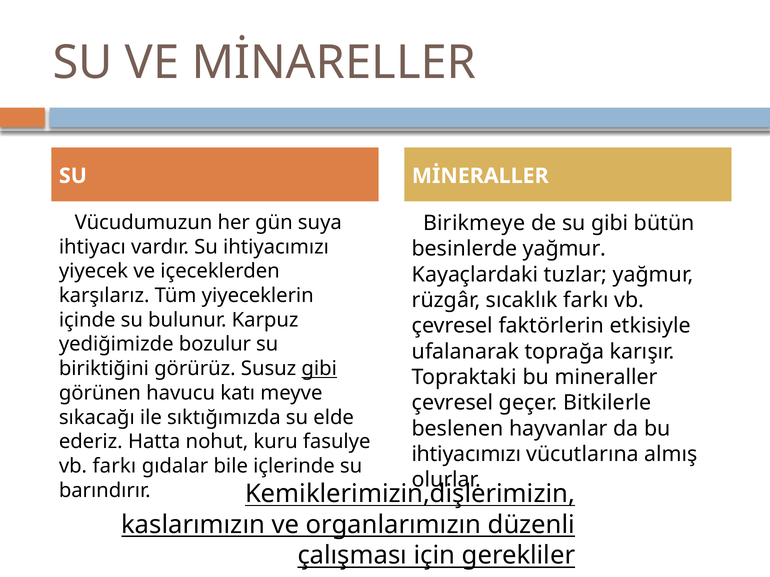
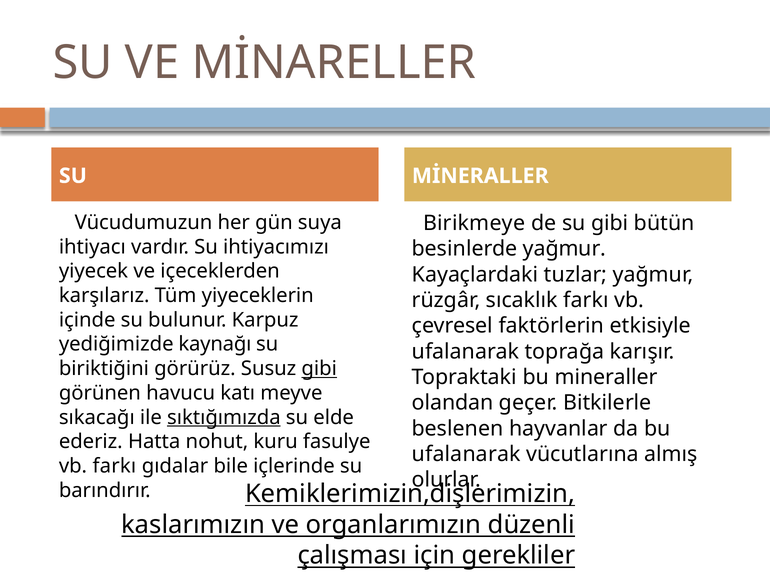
bozulur: bozulur -> kaynağı (215, 345)
çevresel: çevresel -> olandan (453, 403)
sıktığımızda underline: none -> present (224, 418)
ihtiyacımızı: ihtiyacımızı -> ufalanarak (466, 455)
